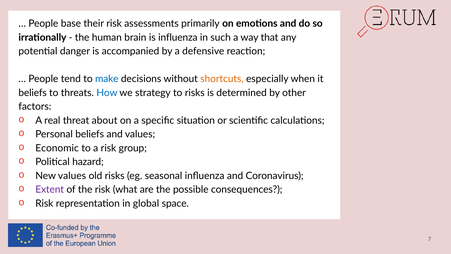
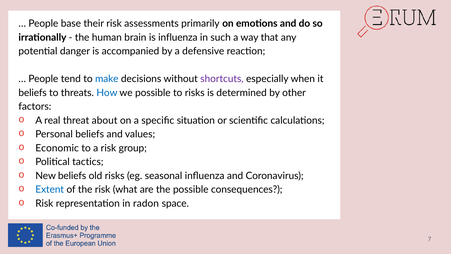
shortcuts colour: orange -> purple (222, 79)
we strategy: strategy -> possible (153, 93)
hazard: hazard -> tactics (88, 162)
New values: values -> beliefs (72, 176)
Extent colour: purple -> blue (50, 189)
global: global -> radon (146, 203)
